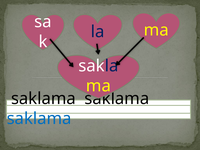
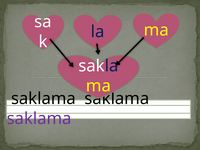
saklama colour: blue -> purple (39, 119)
